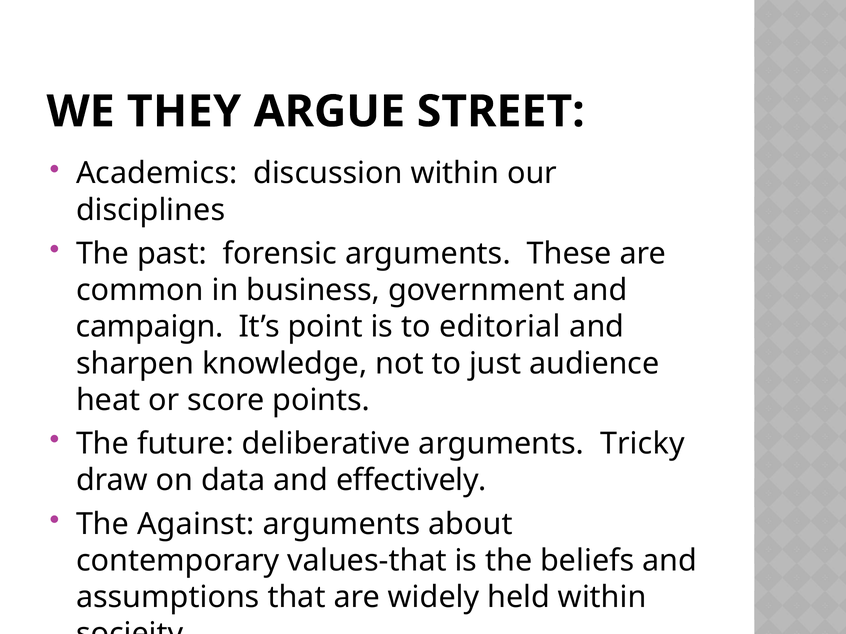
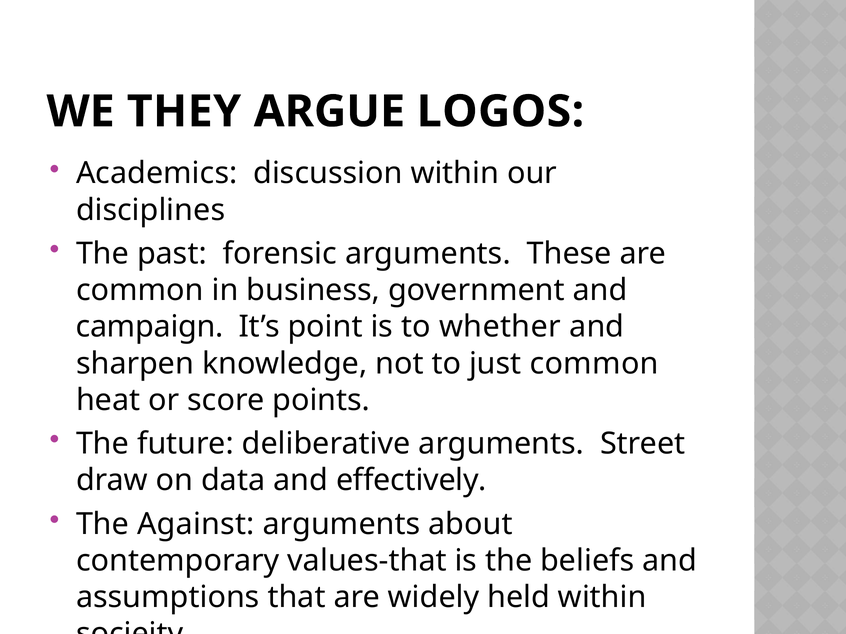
STREET: STREET -> LOGOS (501, 112)
editorial: editorial -> whether (500, 327)
just audience: audience -> common (594, 364)
Tricky: Tricky -> Street (643, 444)
